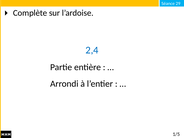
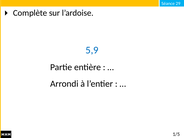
2,4: 2,4 -> 5,9 (92, 50)
